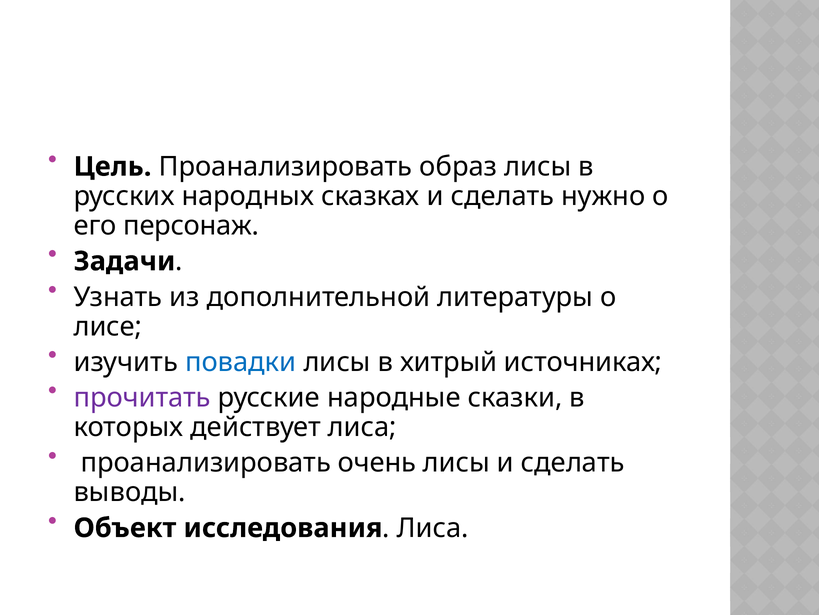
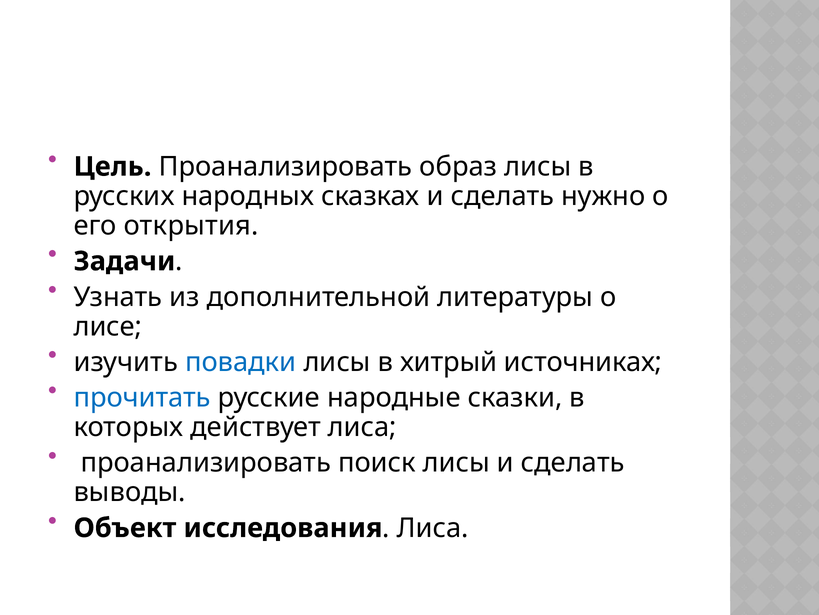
персонаж: персонаж -> открытия (191, 225)
прочитать colour: purple -> blue (142, 397)
очень: очень -> поиск (377, 462)
